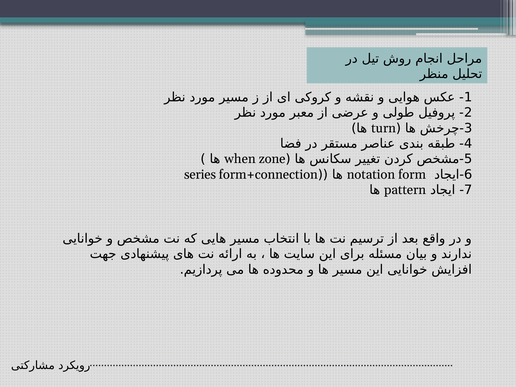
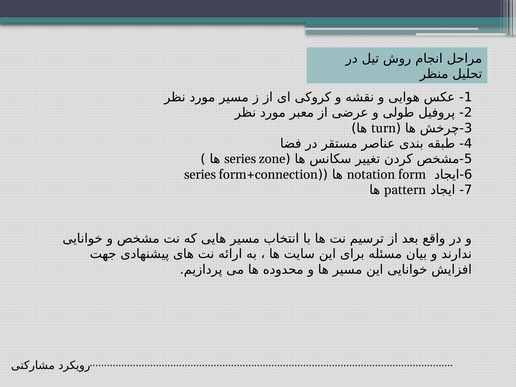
when: when -> series (240, 159)
